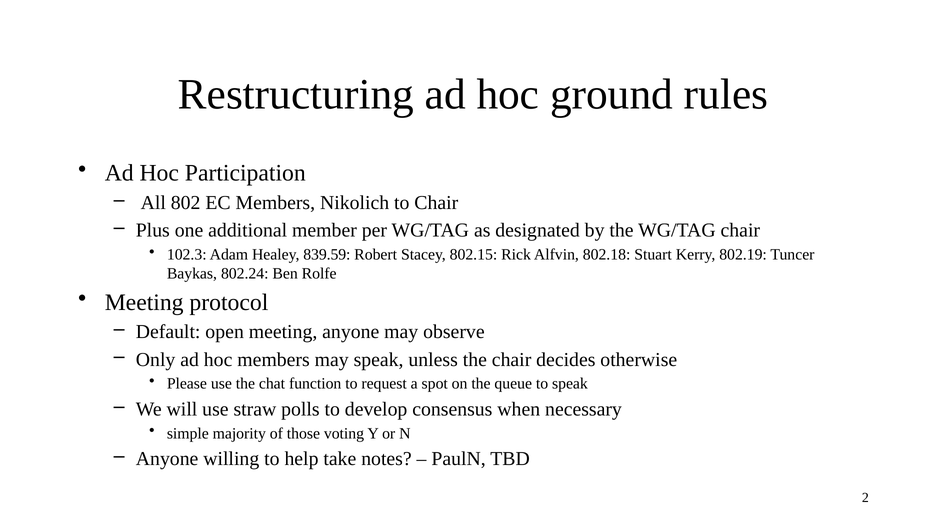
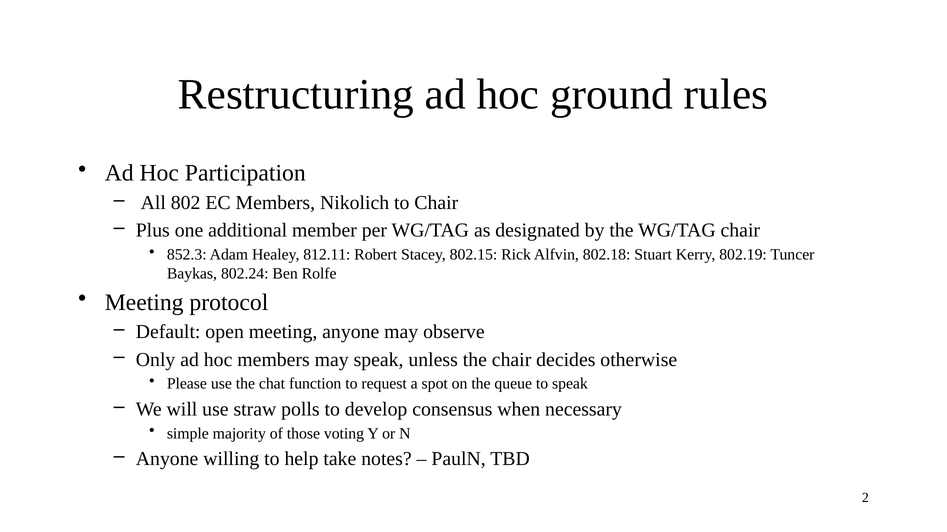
102.3: 102.3 -> 852.3 (187, 255)
839.59: 839.59 -> 812.11 (327, 255)
